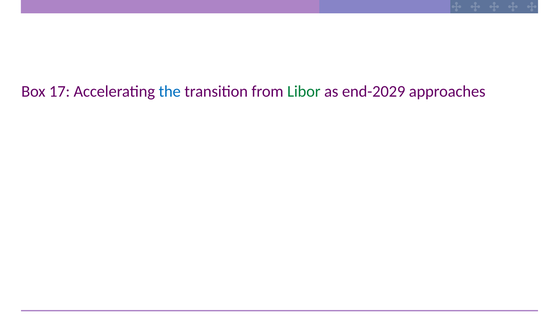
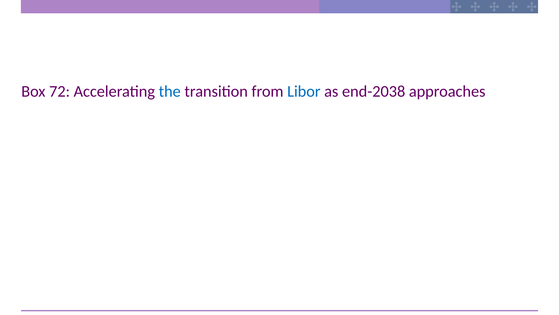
17: 17 -> 72 (60, 91)
Libor colour: green -> blue (304, 91)
end-2029: end-2029 -> end-2038 (374, 91)
